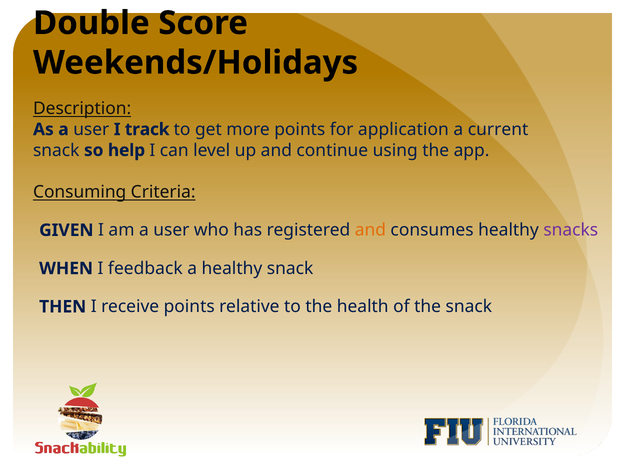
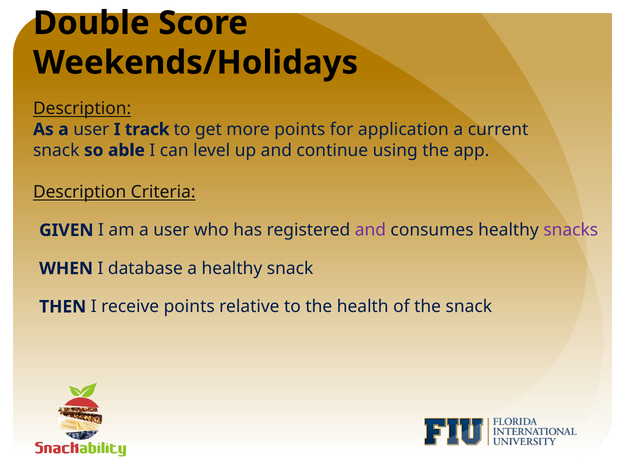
help: help -> able (126, 150)
Consuming: Consuming -> Description (80, 192)
and colour: orange -> purple (370, 230)
feedback: feedback -> database (145, 268)
